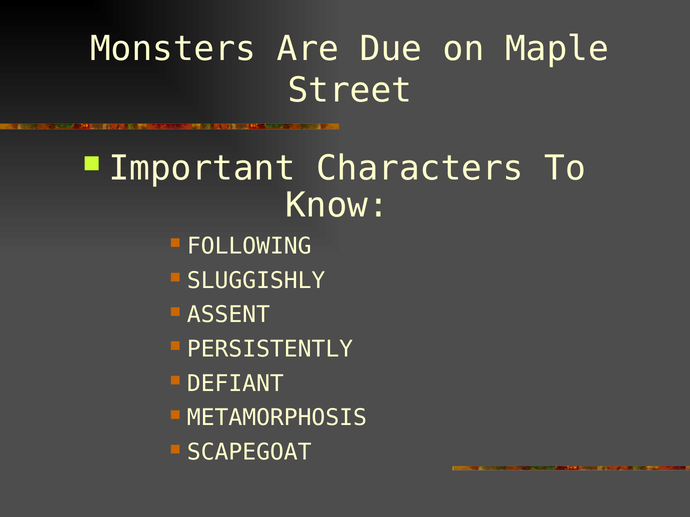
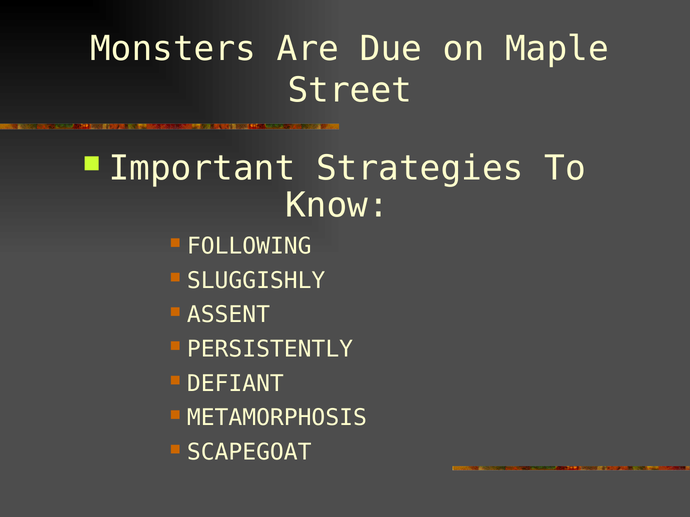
Characters: Characters -> Strategies (420, 168)
